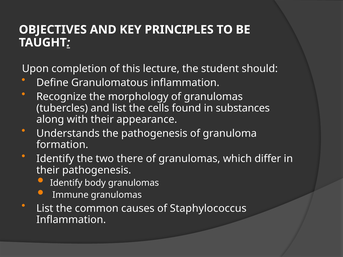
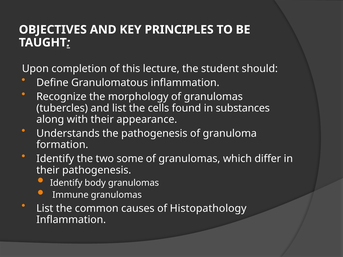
there: there -> some (130, 159)
Staphylococcus: Staphylococcus -> Histopathology (208, 209)
